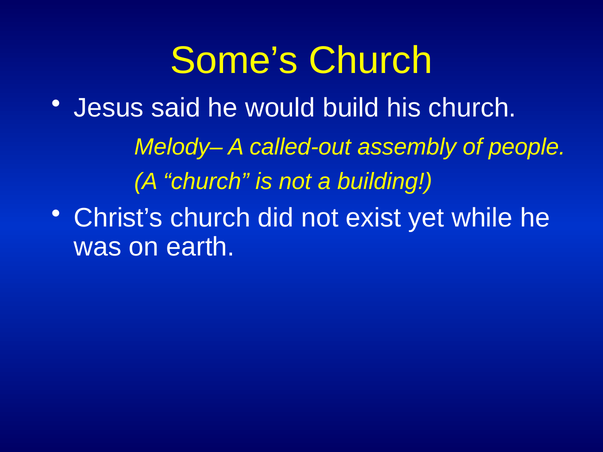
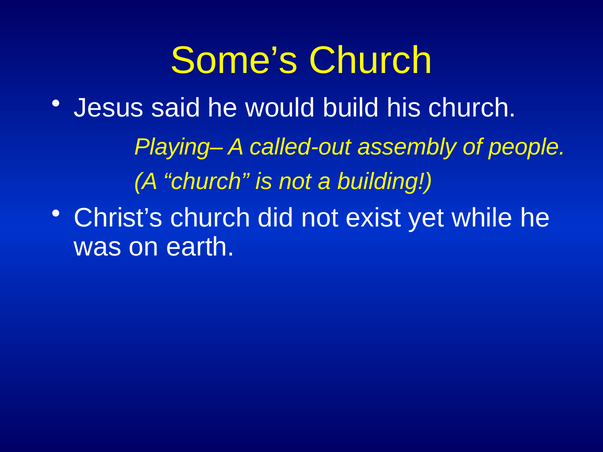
Melody–: Melody– -> Playing– (179, 147)
